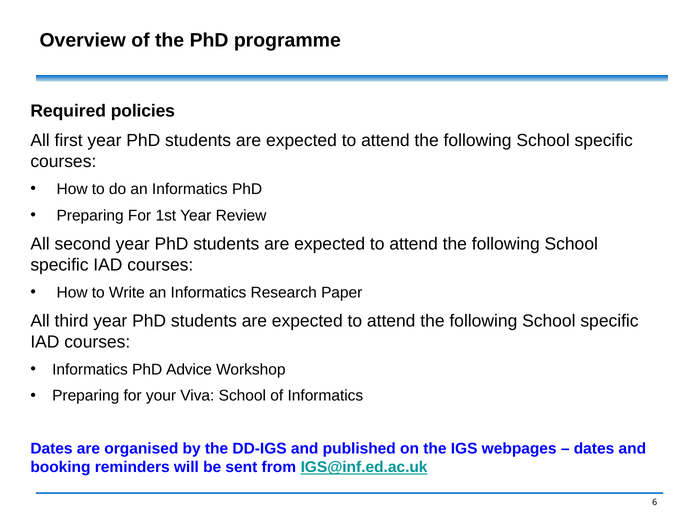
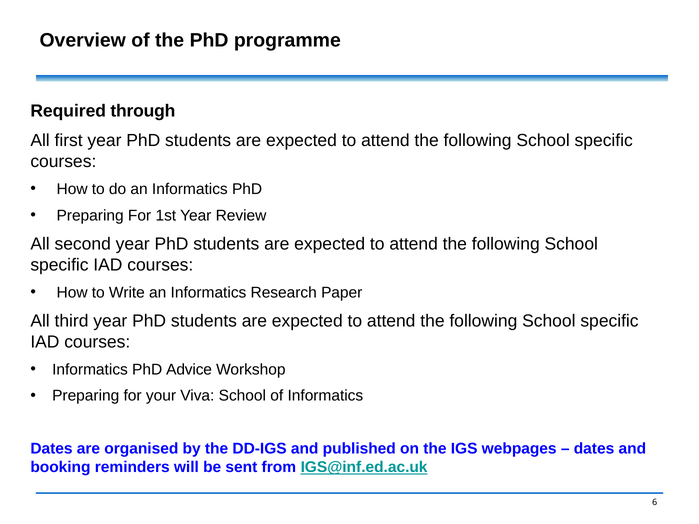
policies: policies -> through (143, 111)
